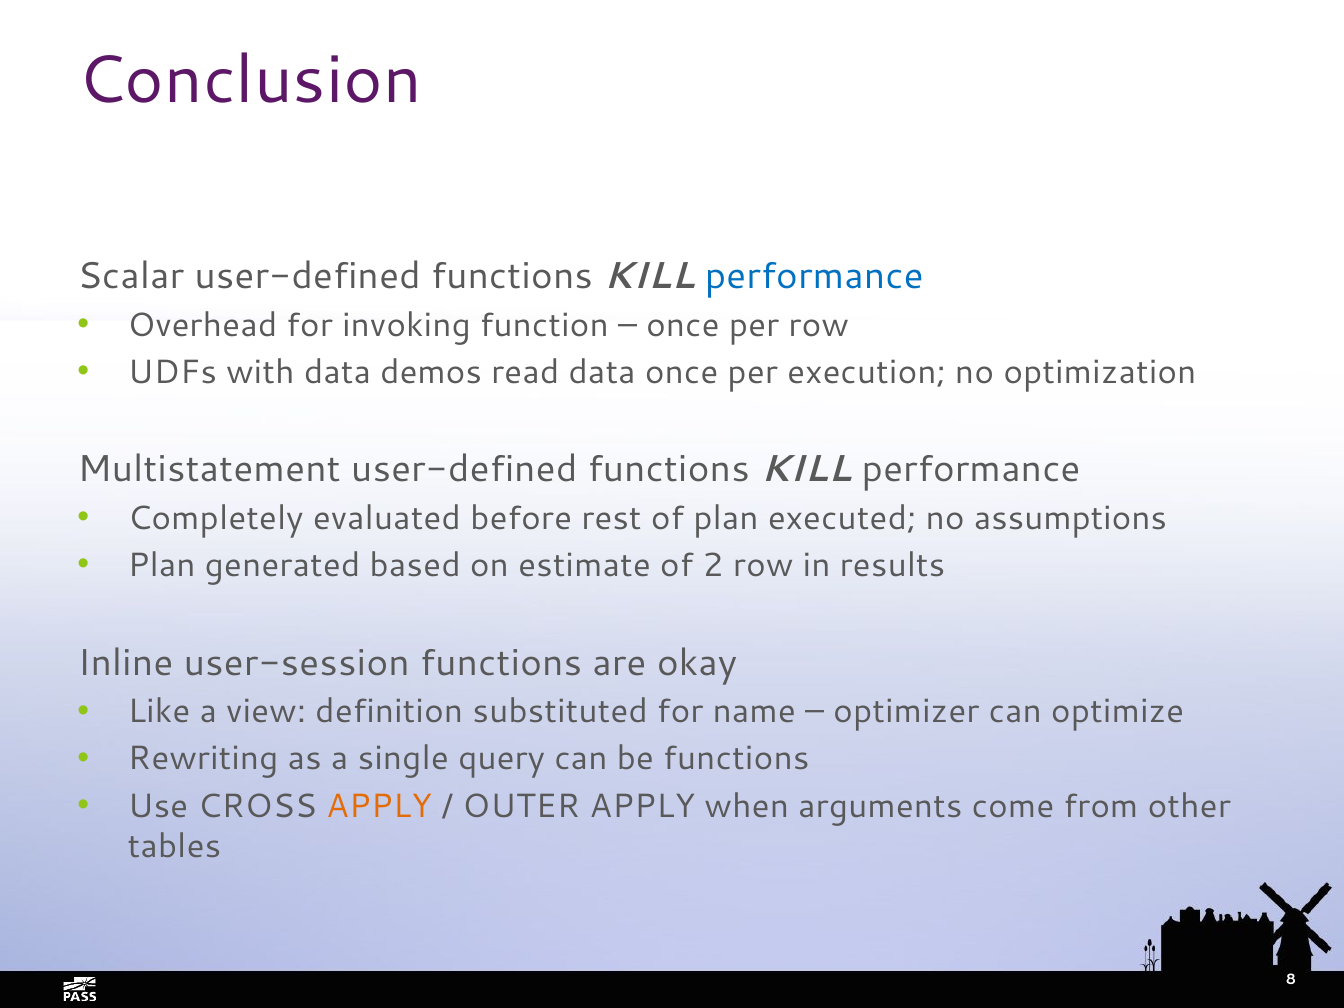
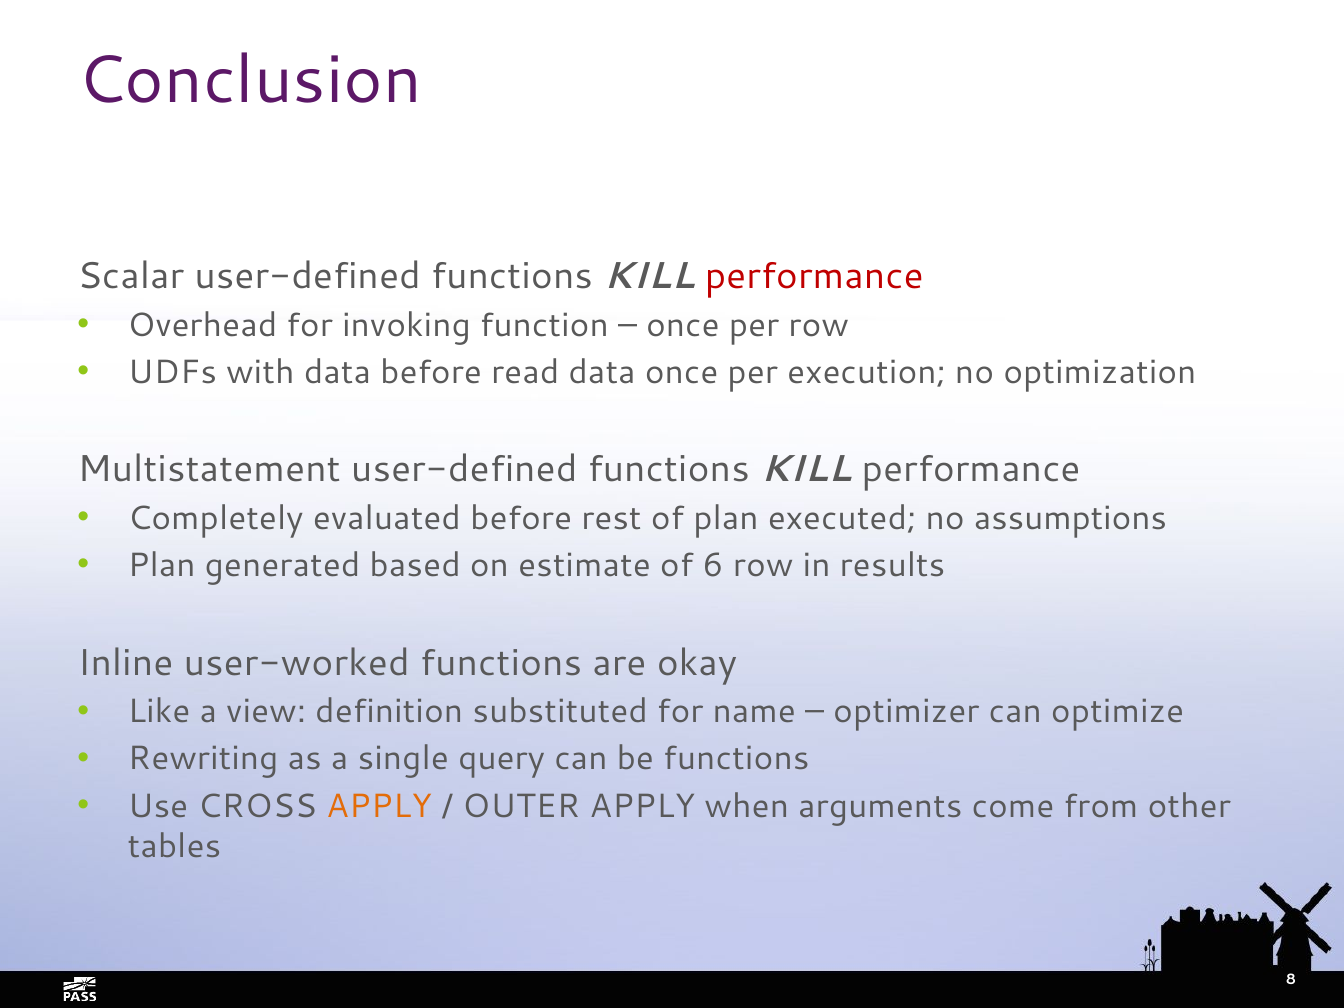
performance colour: blue -> red (814, 276)
data demos: demos -> before (431, 372)
2: 2 -> 6 (713, 566)
user-session: user-session -> user-worked (297, 663)
